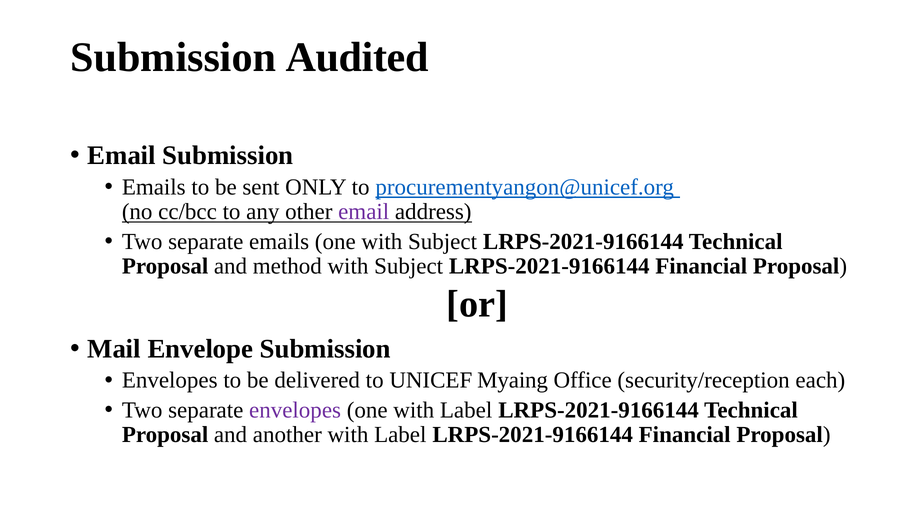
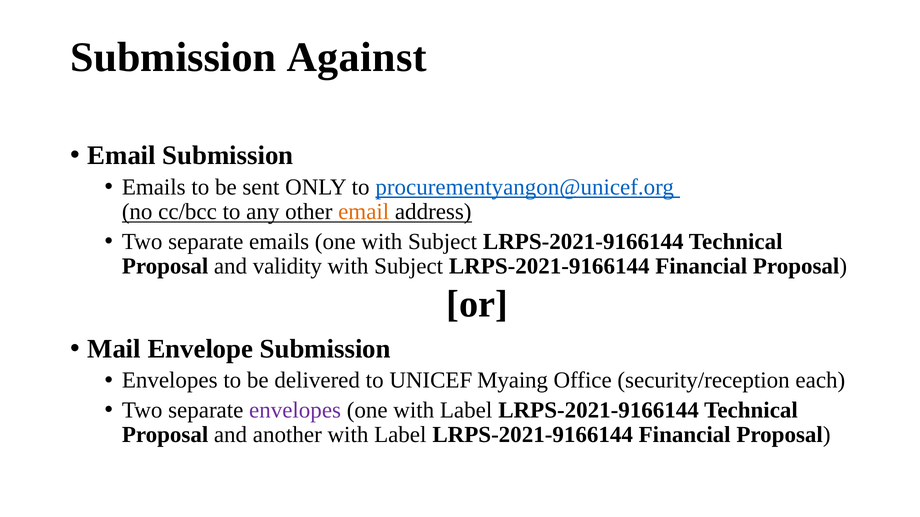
Audited: Audited -> Against (357, 57)
email colour: purple -> orange (364, 212)
method: method -> validity (287, 266)
